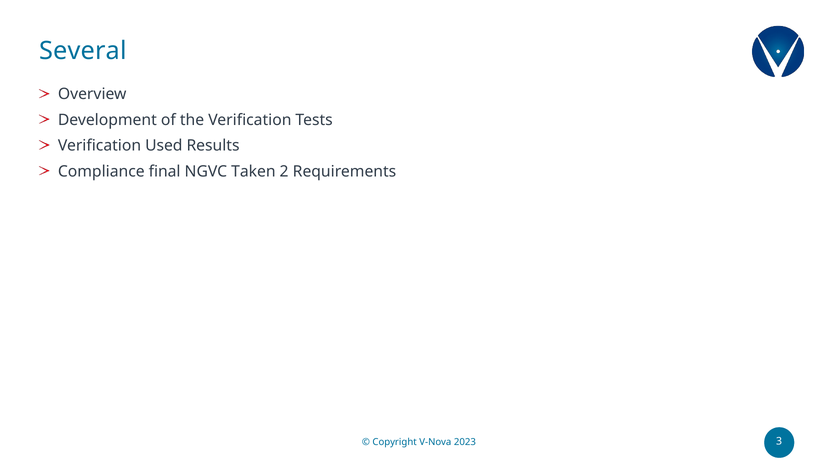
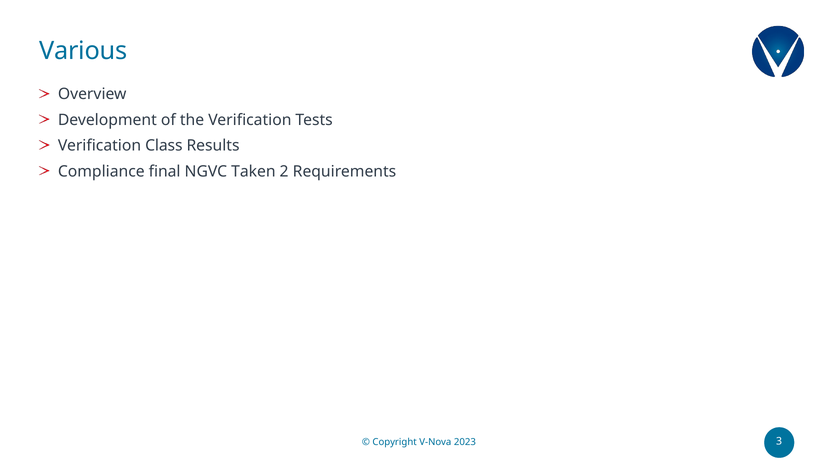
Several: Several -> Various (83, 51)
Used: Used -> Class (164, 146)
